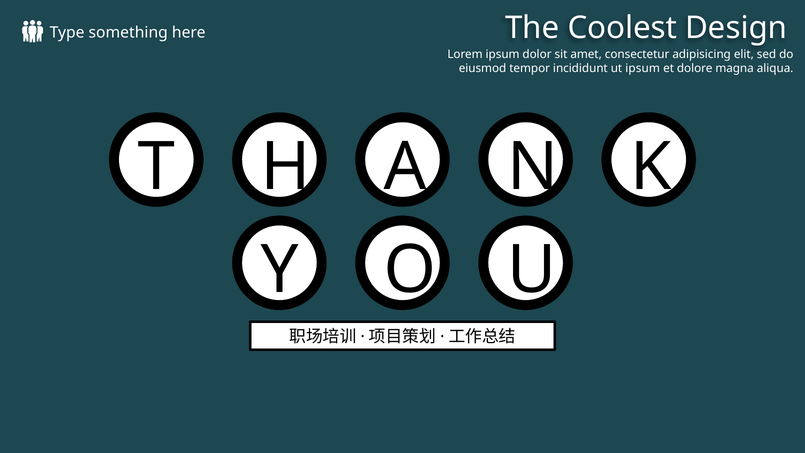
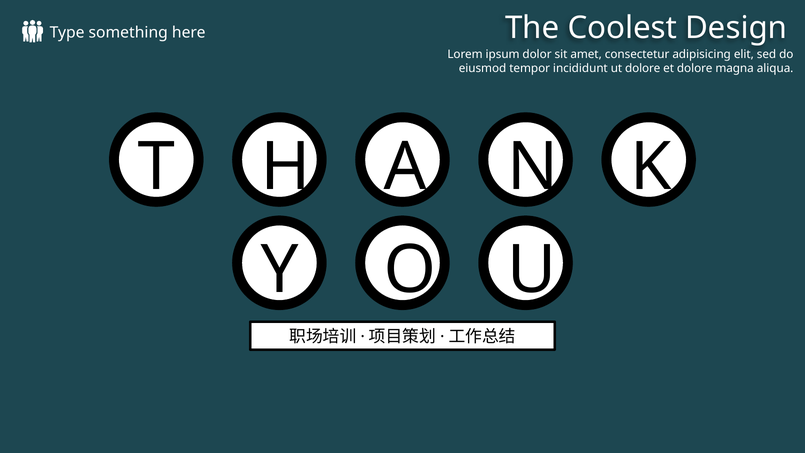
ut ipsum: ipsum -> dolore (643, 68)
